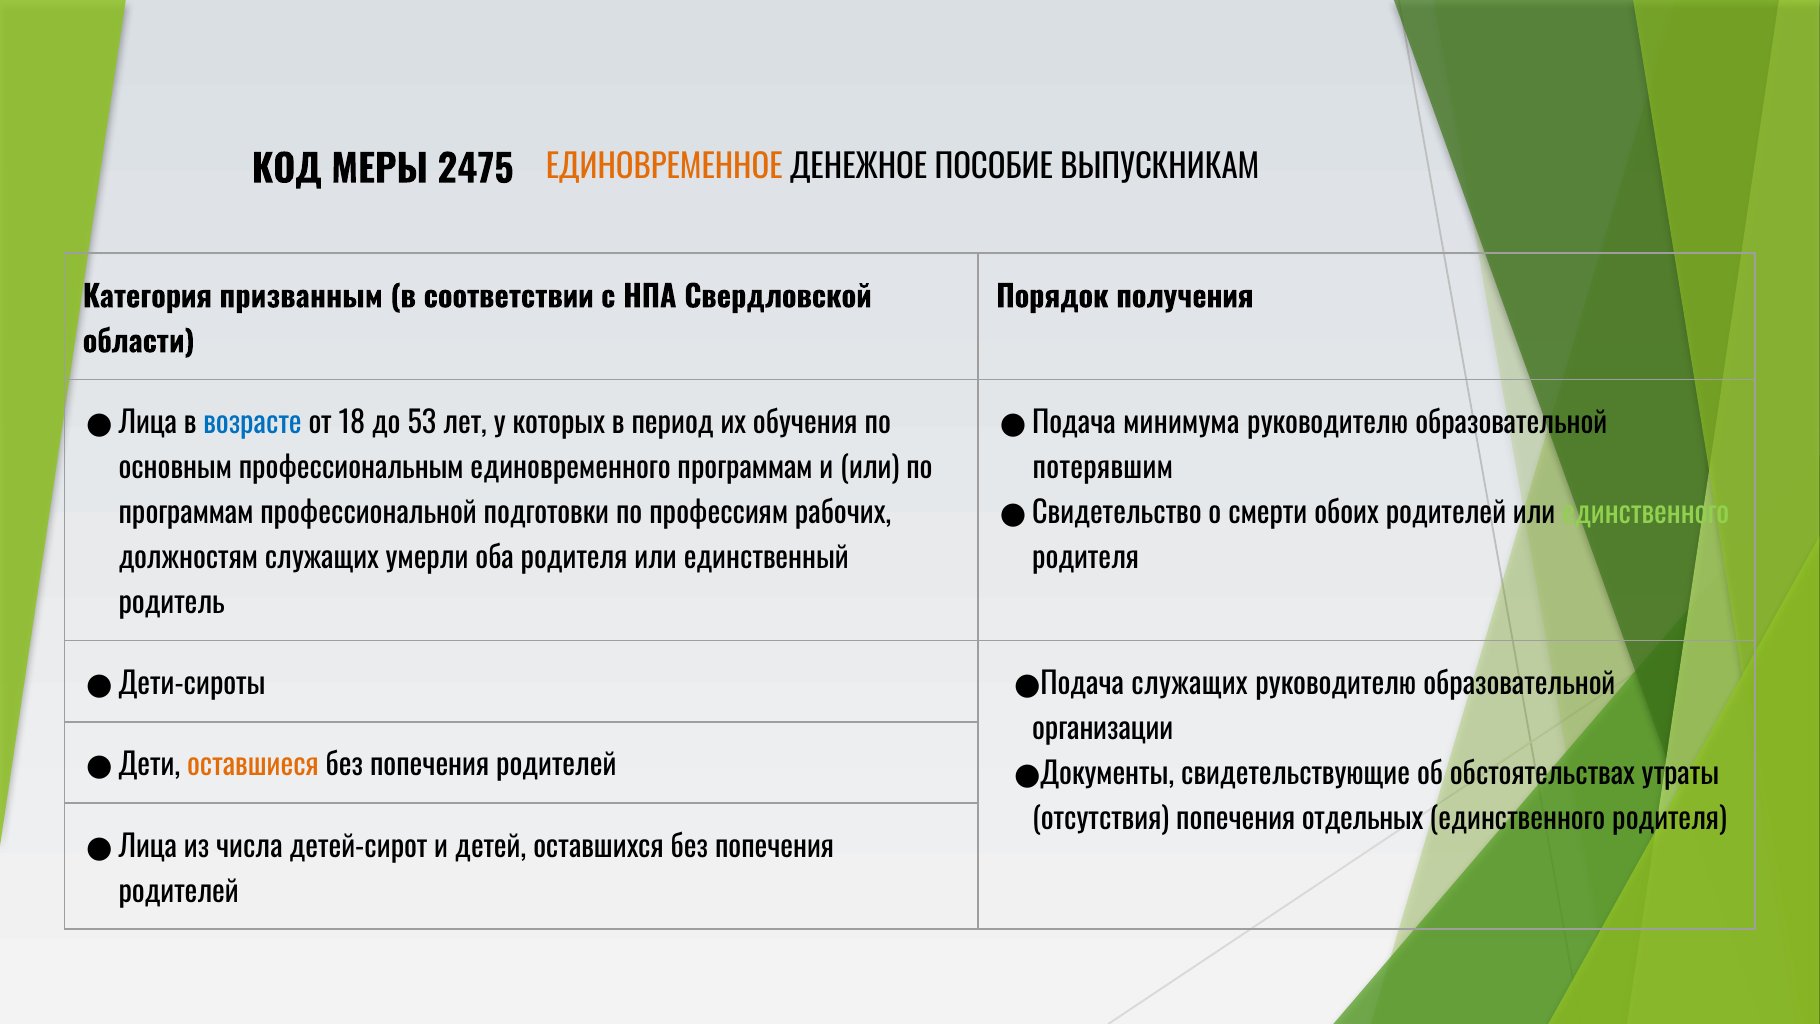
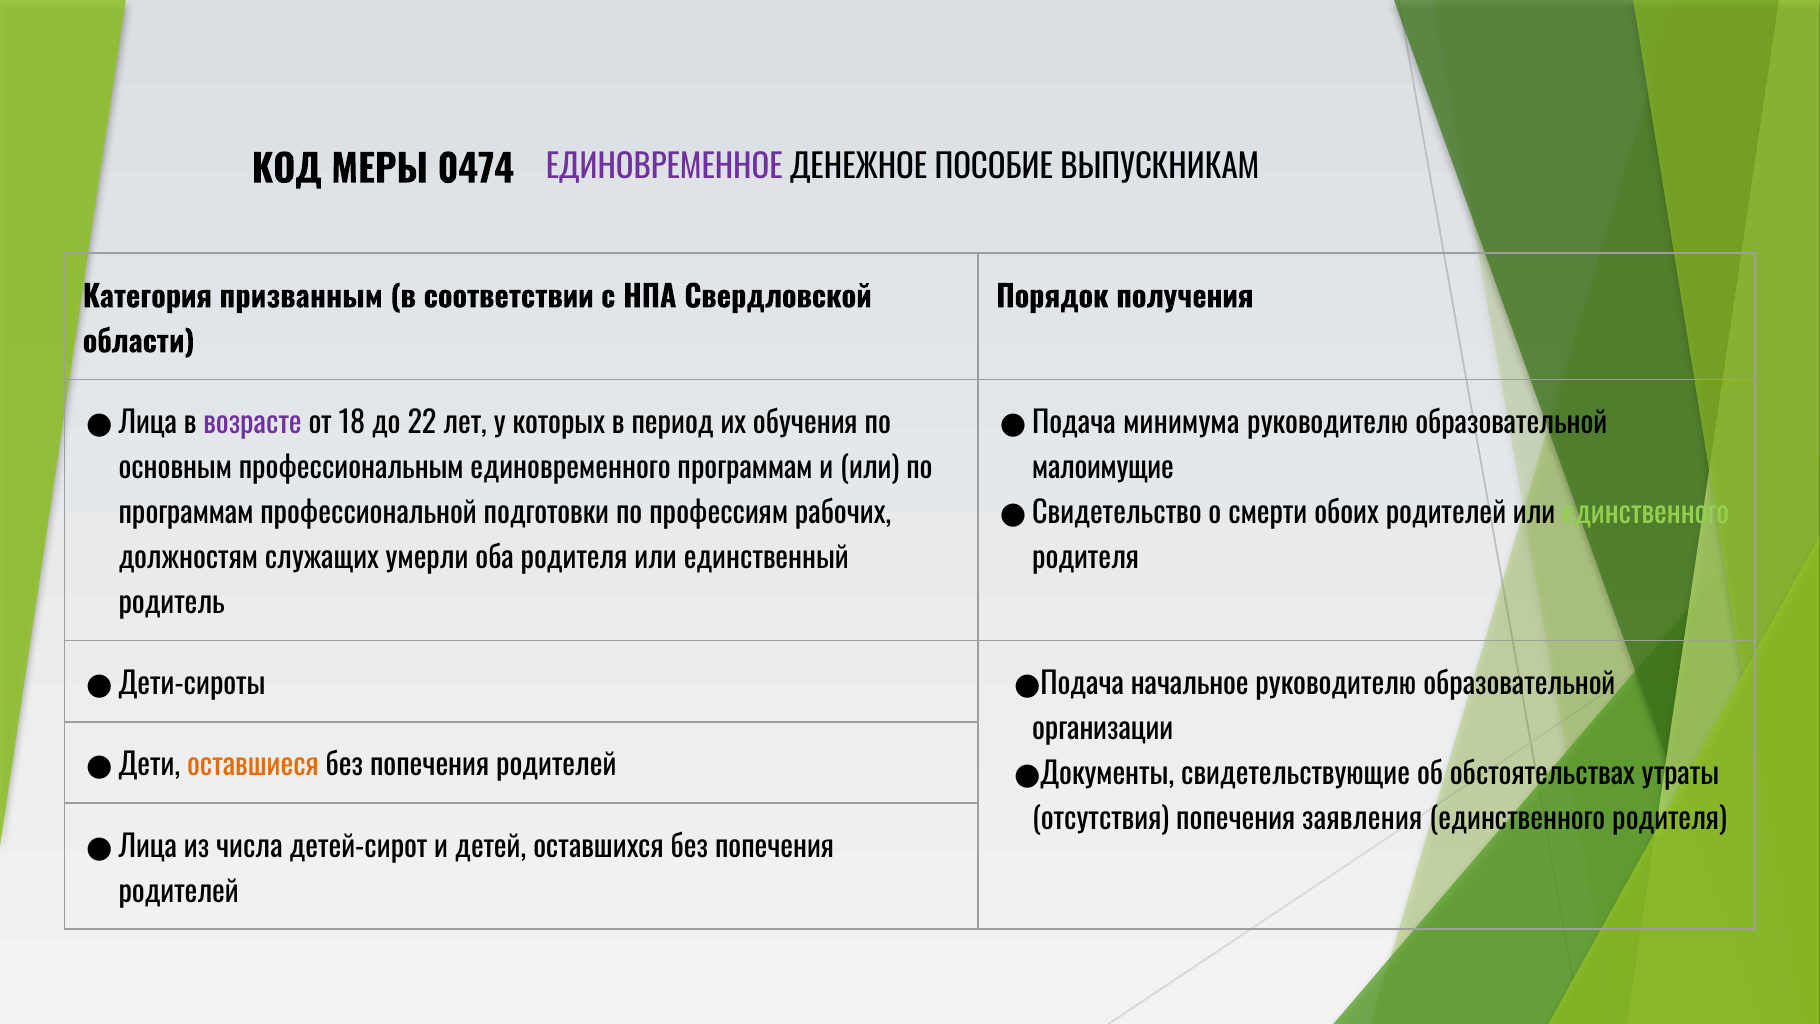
2475: 2475 -> 0474 (476, 170)
ЕДИНОВРЕМЕННОЕ colour: orange -> purple (664, 167)
возрасте colour: blue -> purple (253, 424)
53: 53 -> 22 (422, 424)
потерявшим: потерявшим -> малоимущие (1103, 469)
служащих: служащих -> начальное (1190, 685)
отдельных: отдельных -> заявления (1362, 819)
